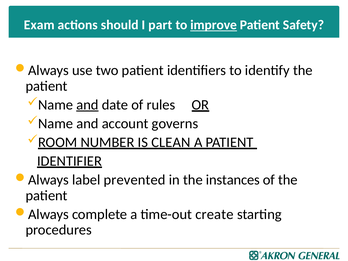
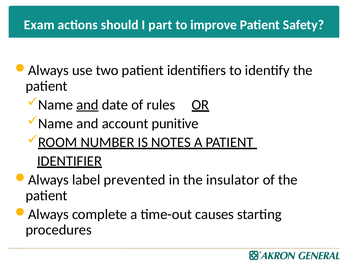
improve underline: present -> none (214, 25)
governs: governs -> punitive (175, 124)
CLEAN: CLEAN -> NOTES (171, 142)
instances: instances -> insulator (233, 180)
create: create -> causes (215, 214)
